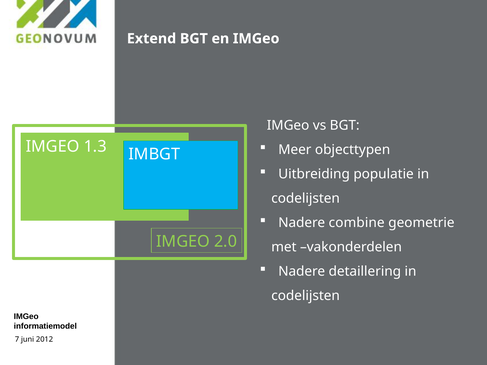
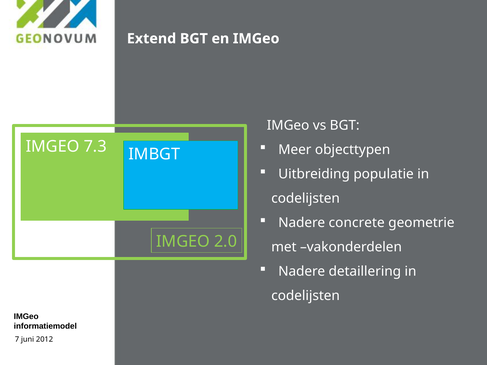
1.3: 1.3 -> 7.3 (95, 147)
combine: combine -> concrete (357, 223)
